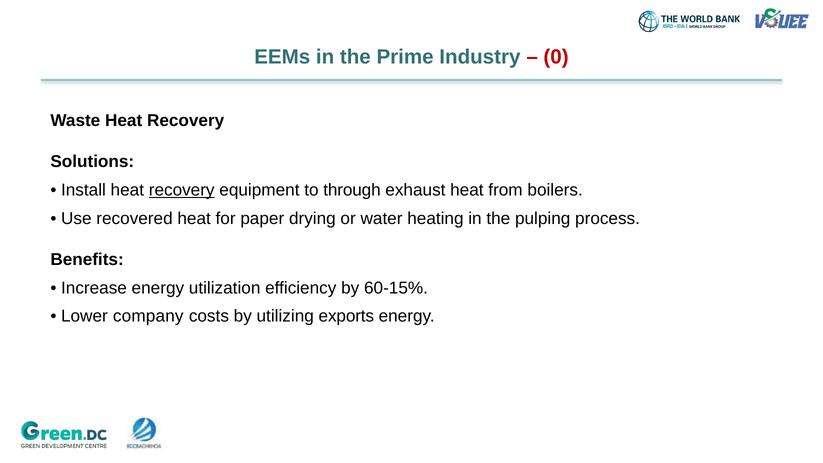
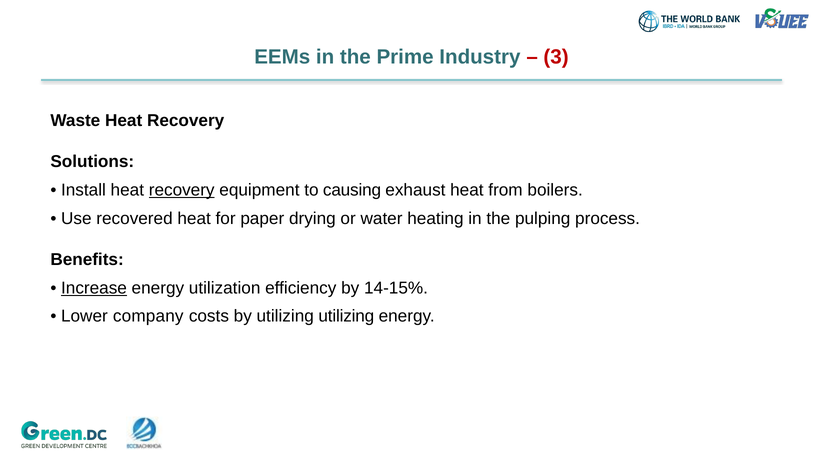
0: 0 -> 3 (556, 57)
through: through -> causing (352, 190)
Increase underline: none -> present (94, 288)
60-15%: 60-15% -> 14-15% (396, 288)
utilizing exports: exports -> utilizing (346, 316)
